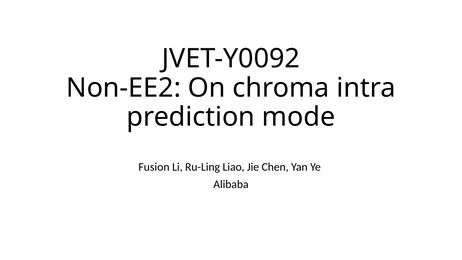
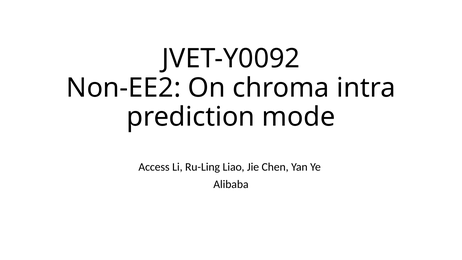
Fusion: Fusion -> Access (154, 167)
